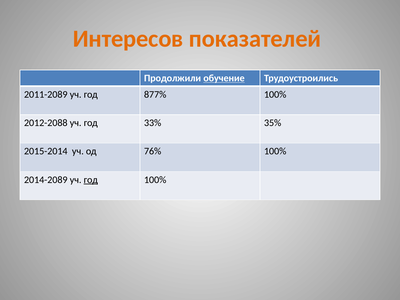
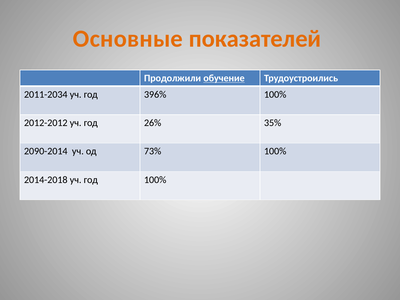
Интересов: Интересов -> Основные (128, 39)
2011-2089: 2011-2089 -> 2011-2034 (46, 94)
877%: 877% -> 396% (155, 94)
2012-2088: 2012-2088 -> 2012-2012 (46, 123)
33%: 33% -> 26% (153, 123)
2015-2014: 2015-2014 -> 2090-2014 (46, 151)
76%: 76% -> 73% (153, 151)
2014-2089: 2014-2089 -> 2014-2018 (46, 180)
год underline: present -> none (91, 180)
